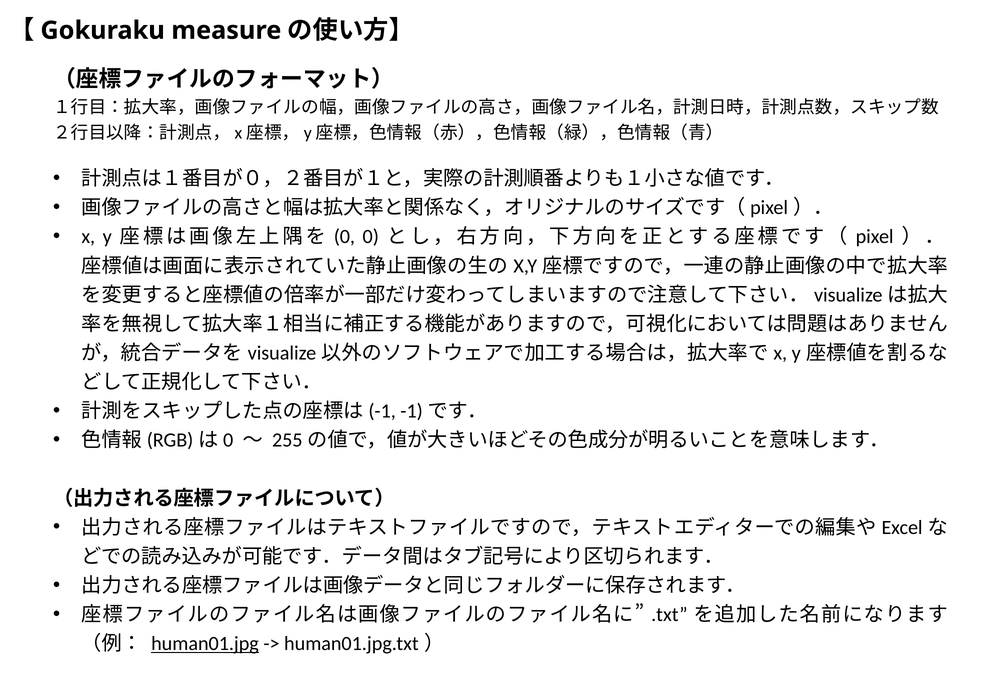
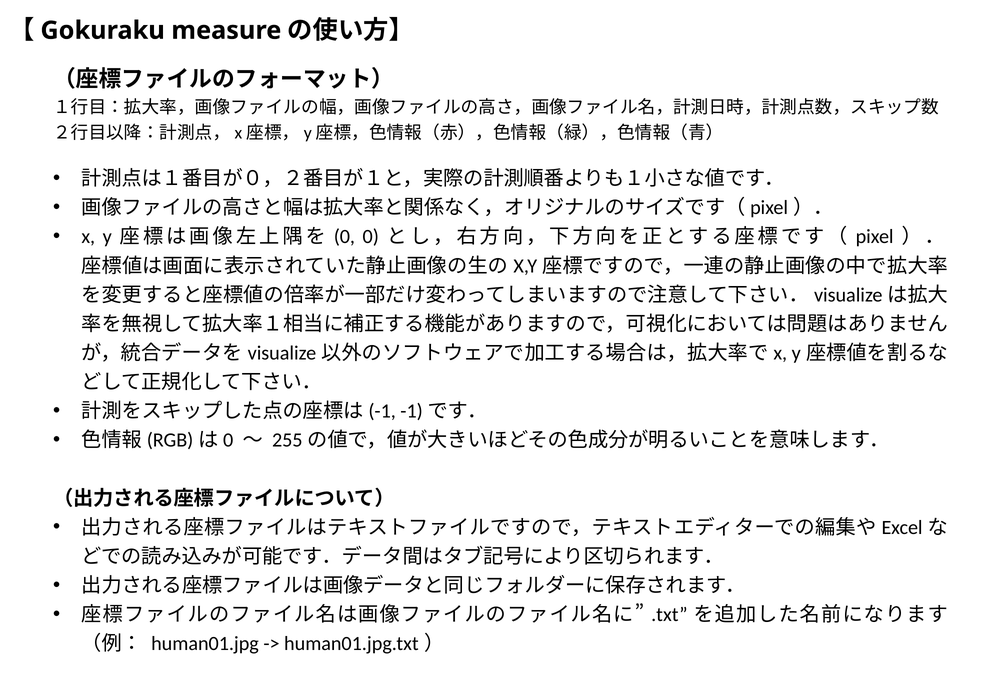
human01.jpg underline: present -> none (205, 644)
